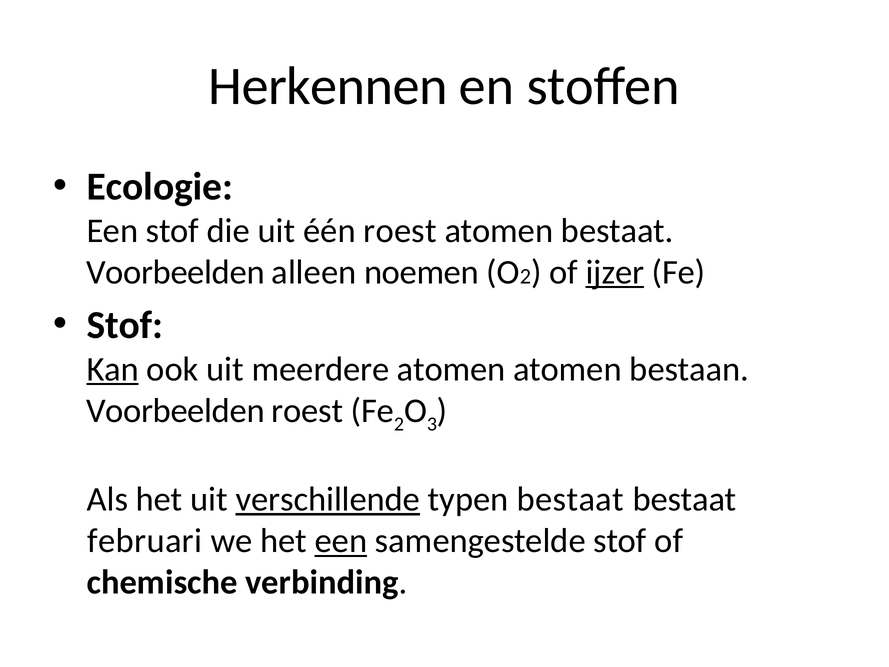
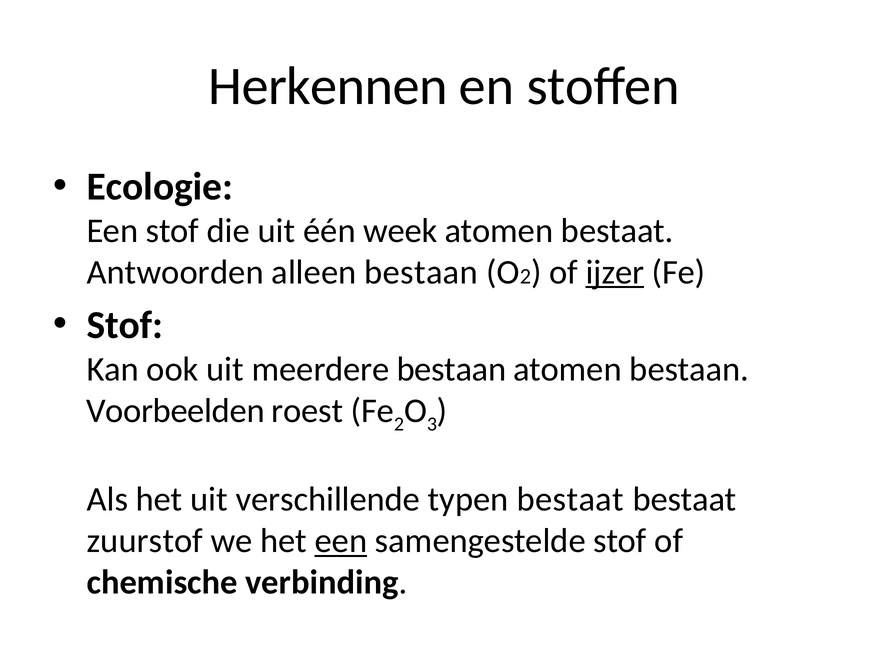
één roest: roest -> week (400, 231)
Voorbeelden: Voorbeelden -> Antwoorden (175, 272)
alleen noemen: noemen -> bestaan (421, 272)
Kan underline: present -> none (113, 369)
meerdere atomen: atomen -> bestaan (451, 369)
verschillende underline: present -> none (328, 499)
februari: februari -> zuurstof (145, 541)
